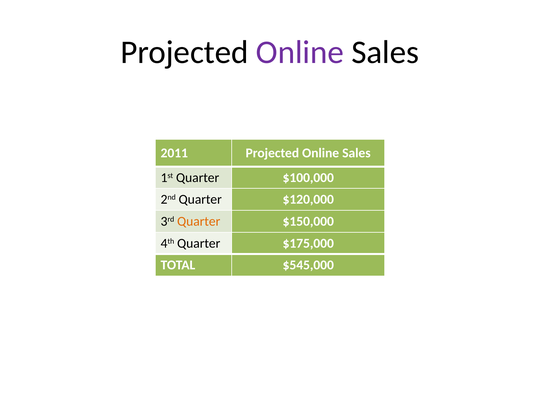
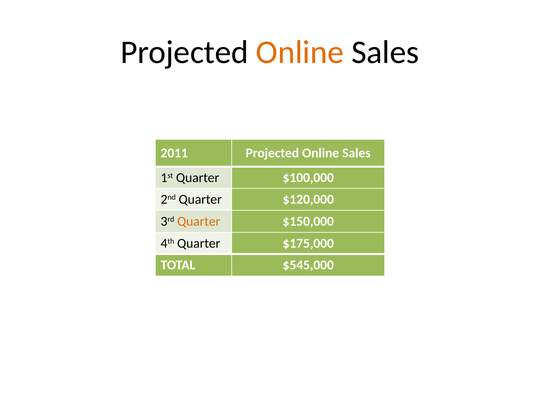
Online colour: purple -> orange (300, 52)
